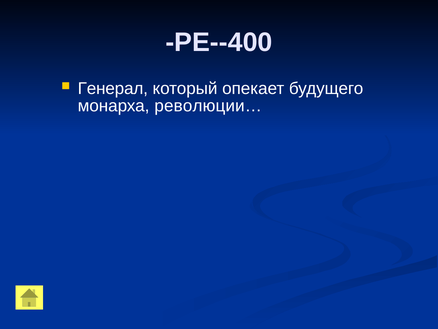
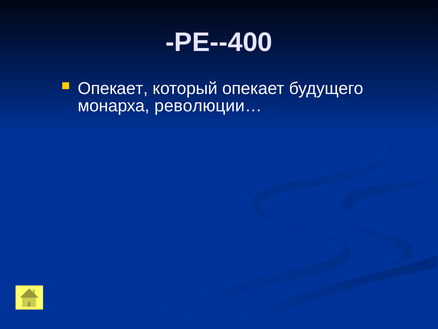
Генерал: Генерал -> Опекает (113, 88)
